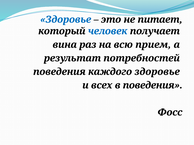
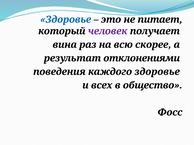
человек colour: blue -> purple (108, 31)
прием: прием -> скорее (153, 45)
потребностей: потребностей -> отклонениями (142, 58)
в поведения: поведения -> общество (153, 86)
